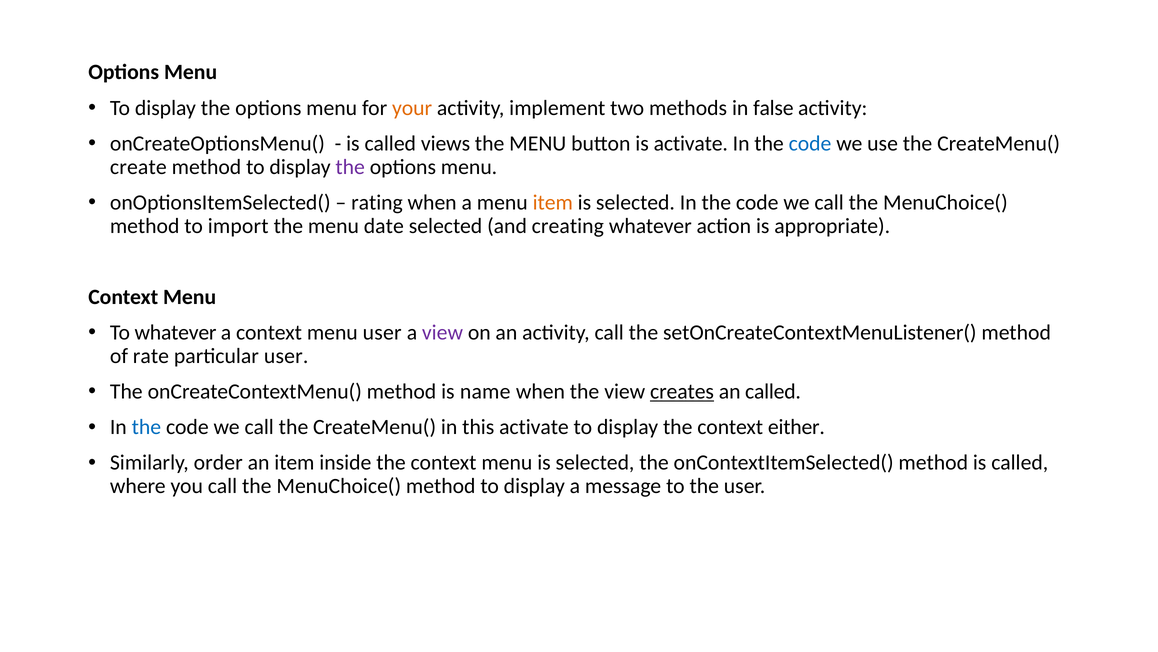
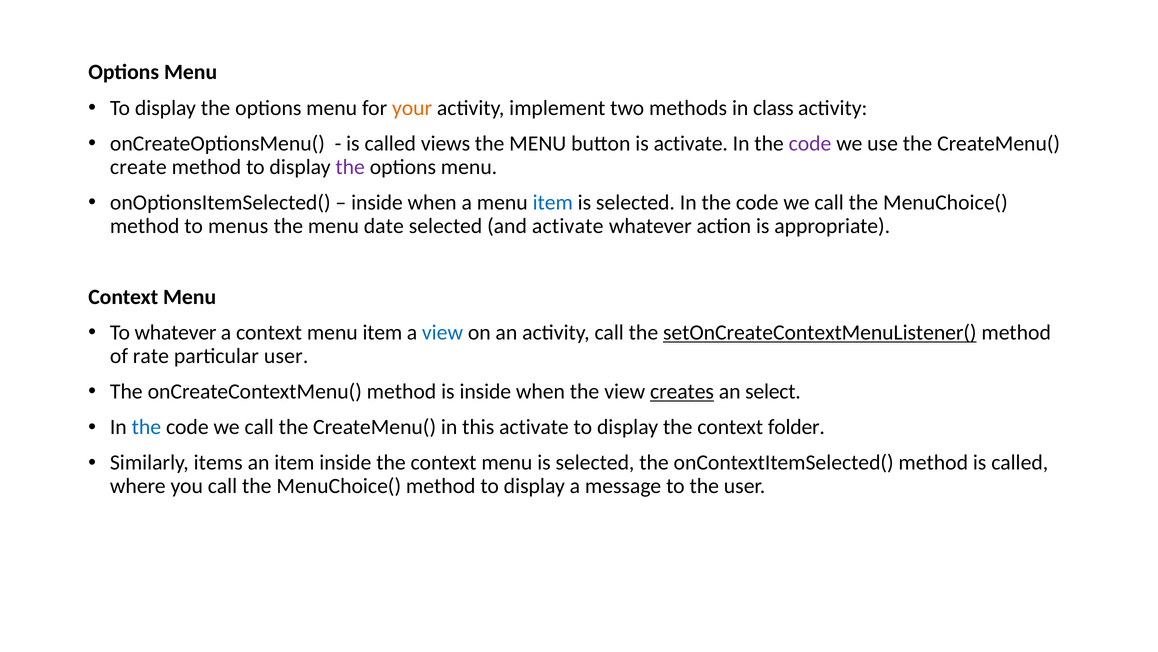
false: false -> class (773, 108)
code colour: blue -> purple (810, 143)
rating: rating -> inside (377, 202)
item colour: orange -> blue (553, 202)
import: import -> menus (238, 226)
and creating: creating -> activate (568, 226)
context menu user: user -> item (382, 332)
view colour: purple -> blue (442, 332)
setOnCreateContextMenuListener( underline: none -> present (820, 332)
is name: name -> inside (485, 391)
an called: called -> select (773, 391)
either: either -> folder (796, 427)
order: order -> items (218, 462)
